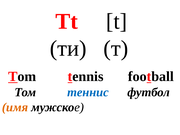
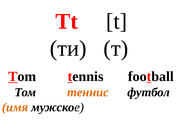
теннис colour: blue -> orange (88, 92)
